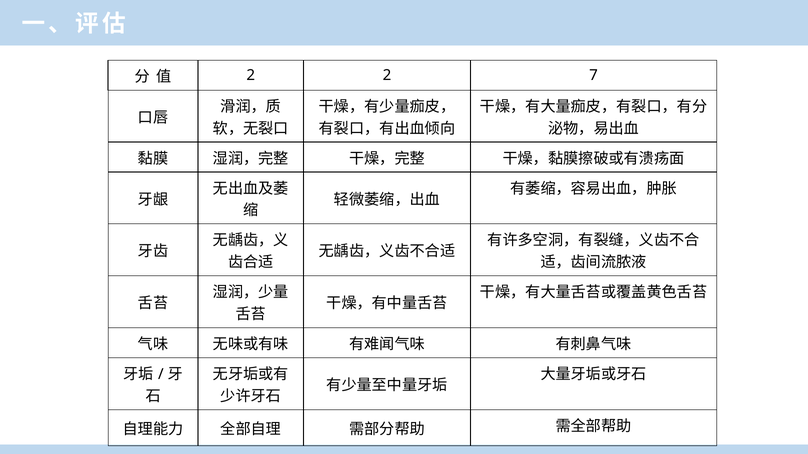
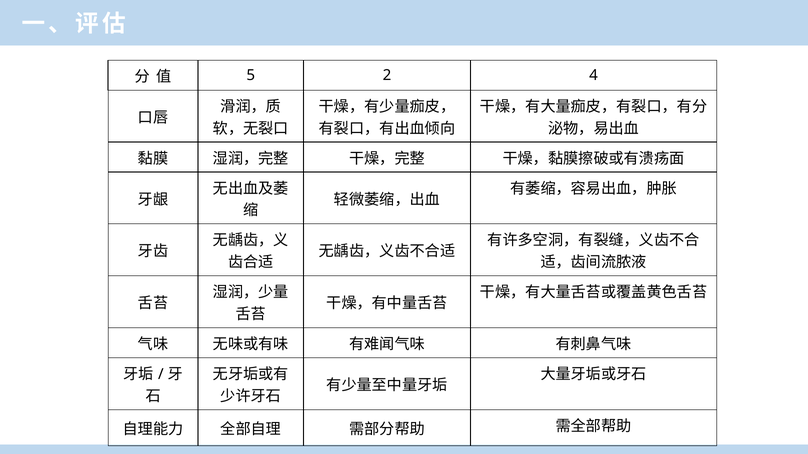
2: 2 -> 5 (251, 75)
7: 7 -> 4 (594, 75)
